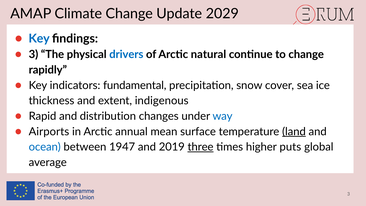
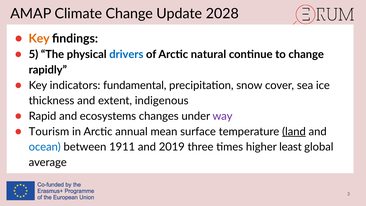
2029: 2029 -> 2028 (222, 14)
Key colour: blue -> orange (39, 38)
3: 3 -> 5 (33, 54)
distribution: distribution -> ecosystems (108, 116)
way colour: blue -> purple (223, 116)
Airports: Airports -> Tourism (49, 132)
1947: 1947 -> 1911 (122, 147)
three underline: present -> none (201, 147)
puts: puts -> least (290, 147)
